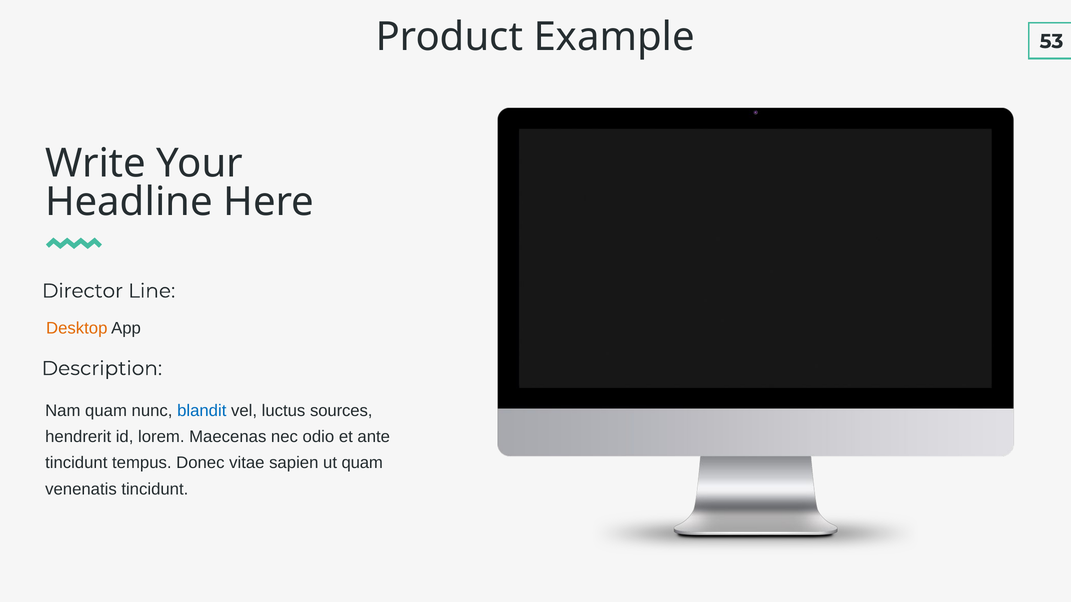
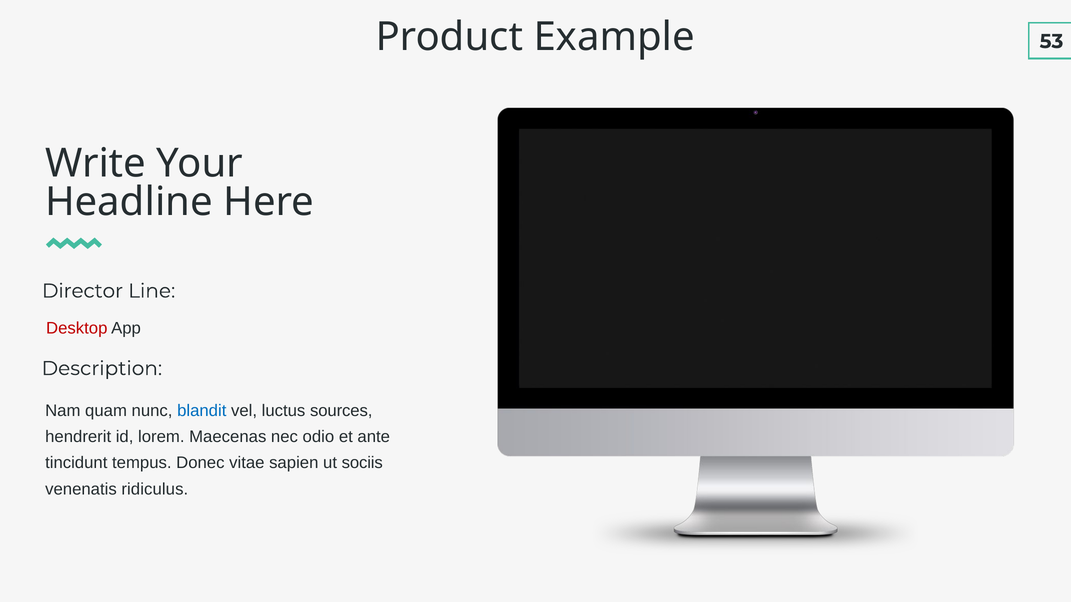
Desktop colour: orange -> red (77, 329)
ut quam: quam -> sociis (362, 463)
venenatis tincidunt: tincidunt -> ridiculus (155, 489)
